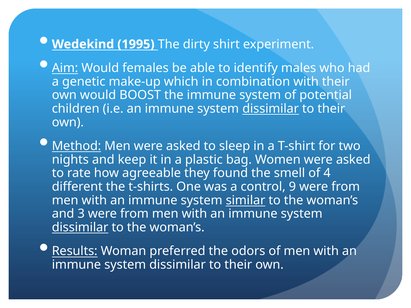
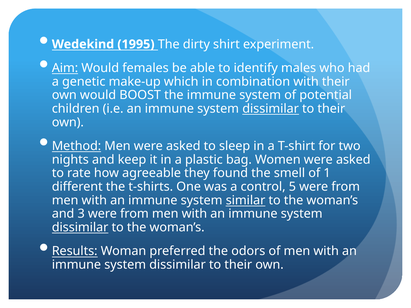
4: 4 -> 1 (327, 173)
9: 9 -> 5 (292, 187)
